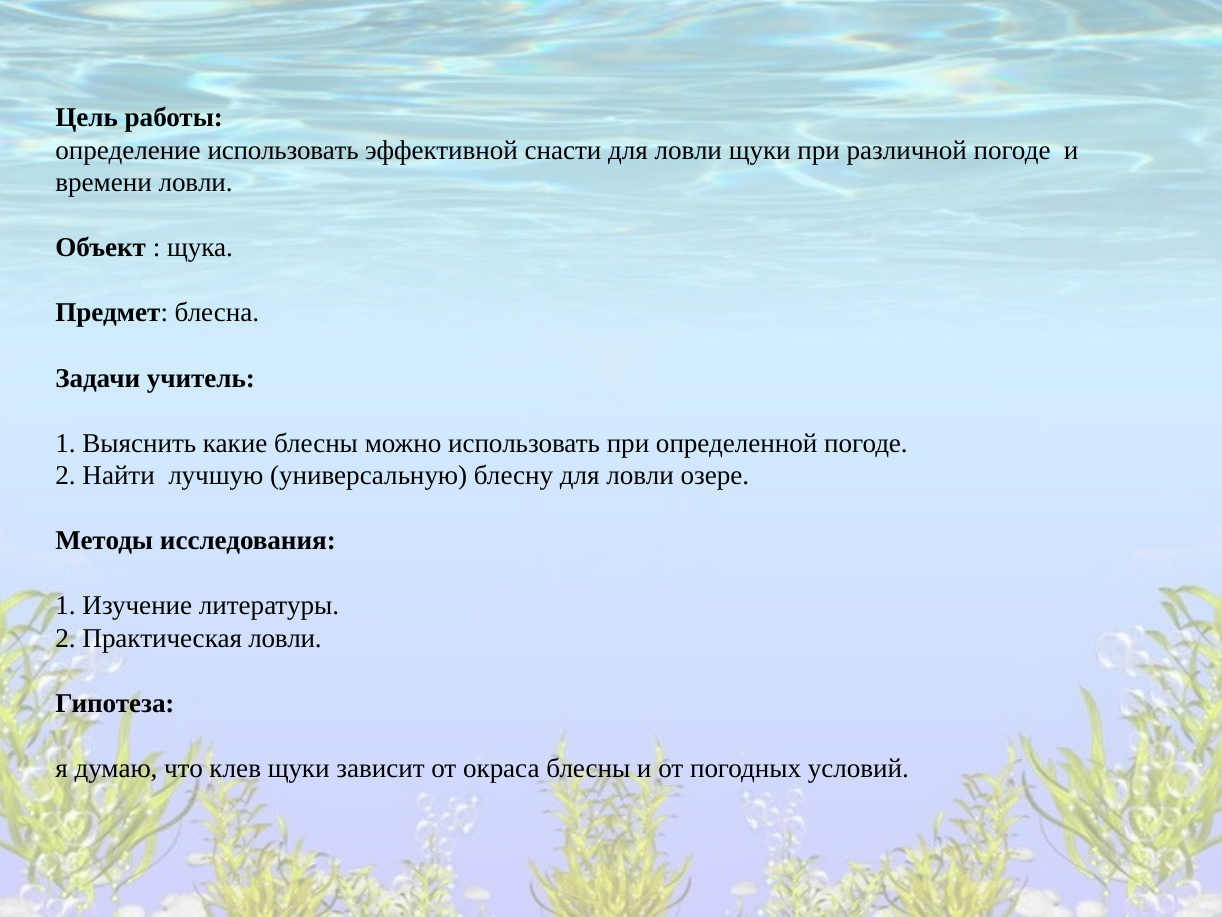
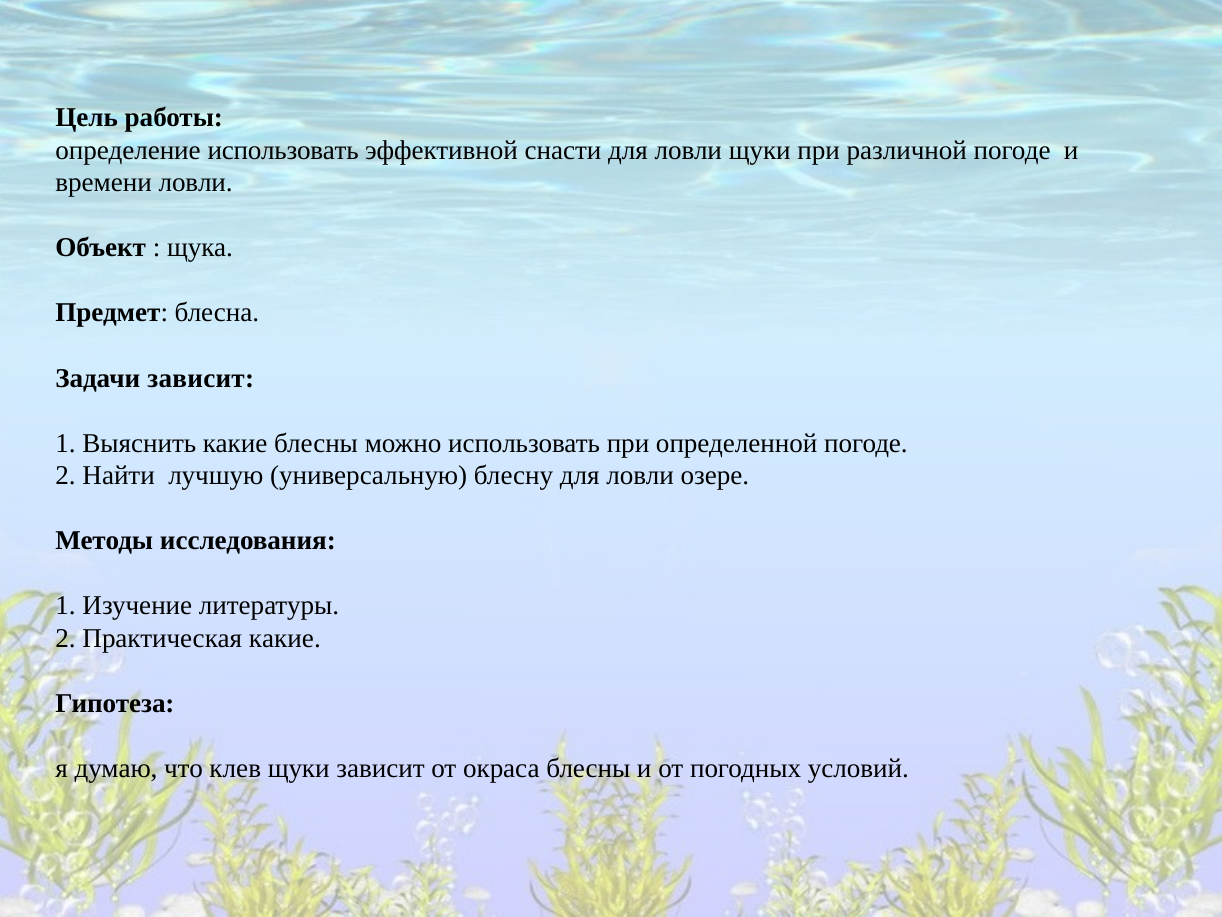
Задачи учитель: учитель -> зависит (201, 378)
Практическая ловли: ловли -> какие (285, 638)
